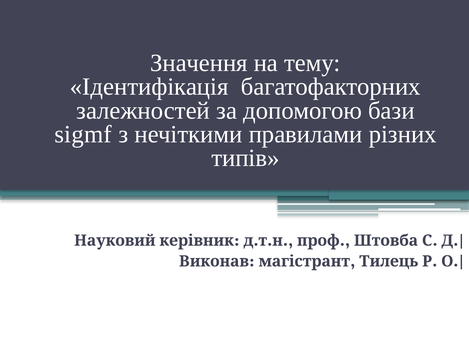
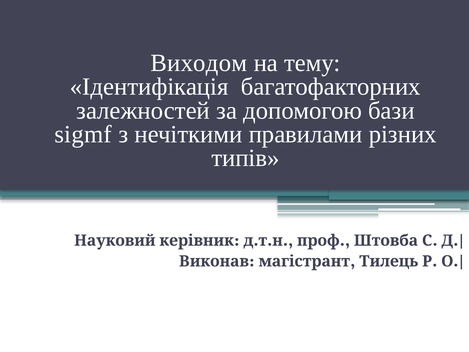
Значення: Значення -> Виходом (199, 63)
